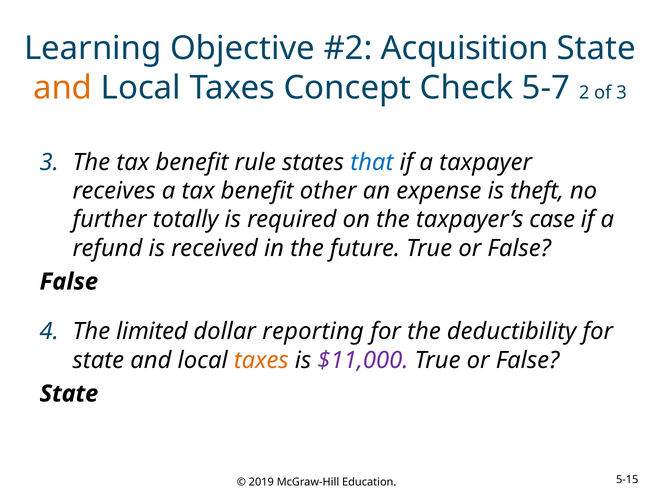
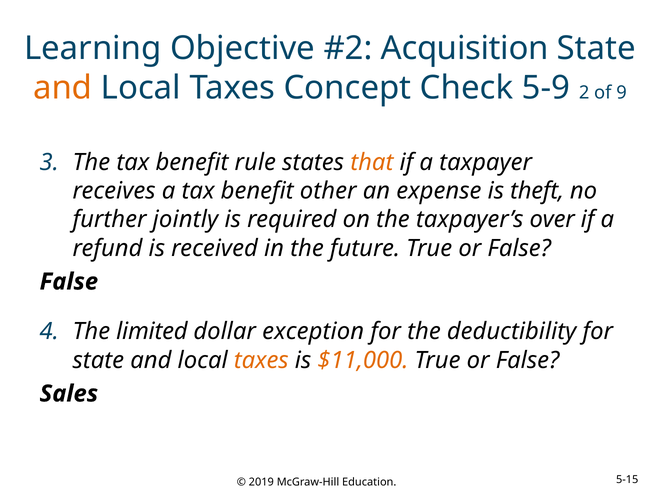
5-7: 5-7 -> 5-9 (546, 88)
of 3: 3 -> 9 (622, 93)
that colour: blue -> orange (372, 162)
totally: totally -> jointly (185, 220)
case: case -> over (552, 220)
reporting: reporting -> exception (313, 332)
$11,000 colour: purple -> orange (363, 360)
State: State -> Sales (69, 394)
